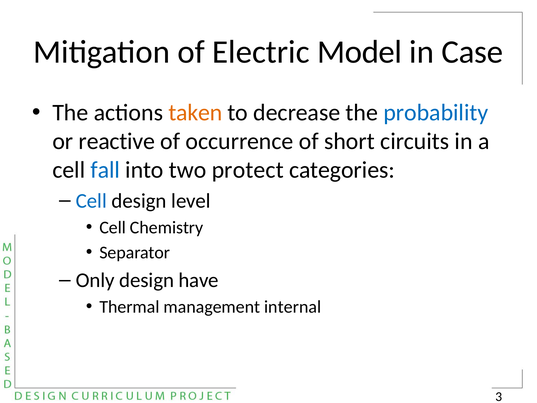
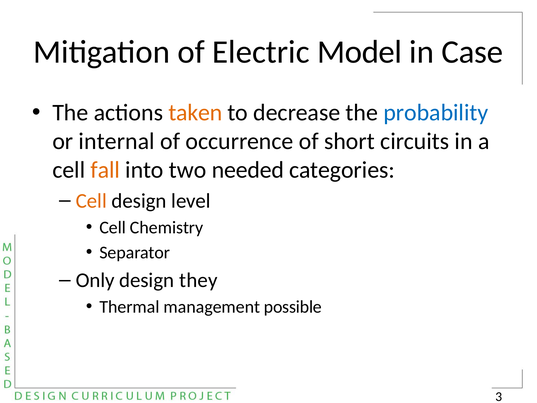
reactive: reactive -> internal (117, 141)
fall colour: blue -> orange (105, 170)
protect: protect -> needed (248, 170)
Cell colour: blue -> orange (91, 201)
have: have -> they (198, 280)
internal: internal -> possible (293, 307)
